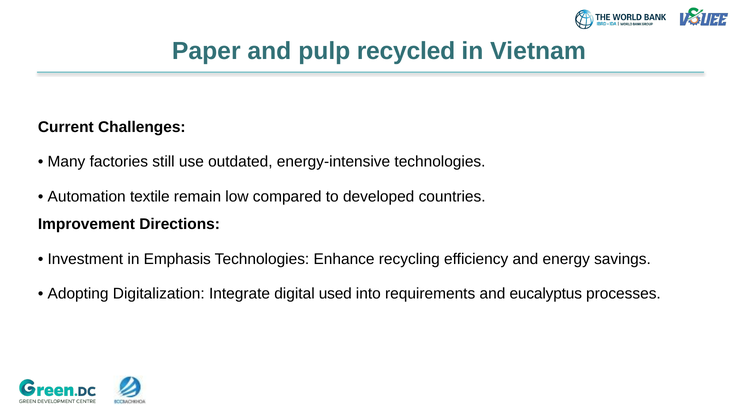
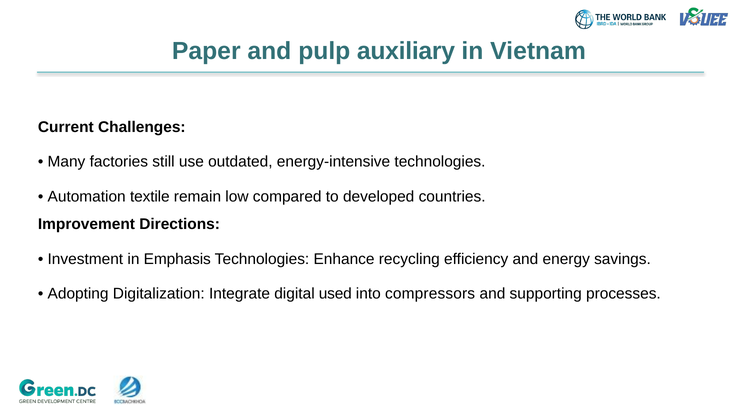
recycled: recycled -> auxiliary (406, 51)
requirements: requirements -> compressors (430, 294)
eucalyptus: eucalyptus -> supporting (546, 294)
